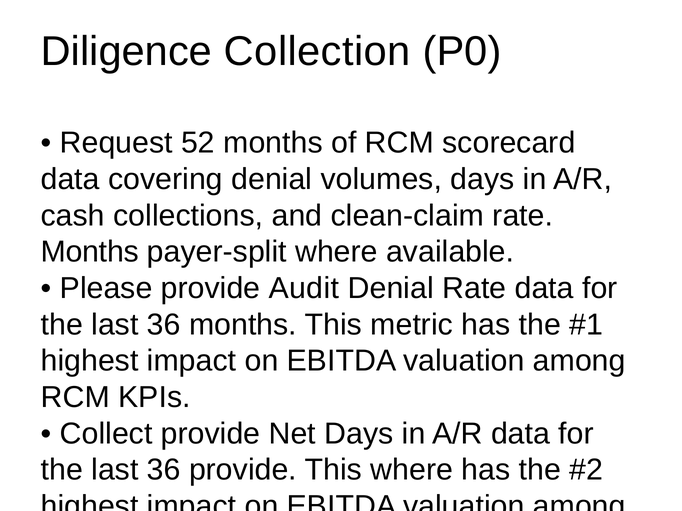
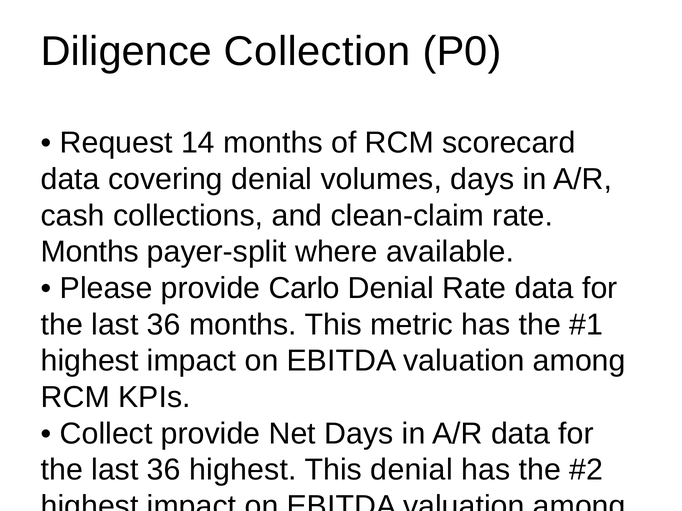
52: 52 -> 14 (198, 143)
Audit: Audit -> Carlo (304, 289)
36 provide: provide -> highest (243, 470)
This where: where -> denial (412, 470)
